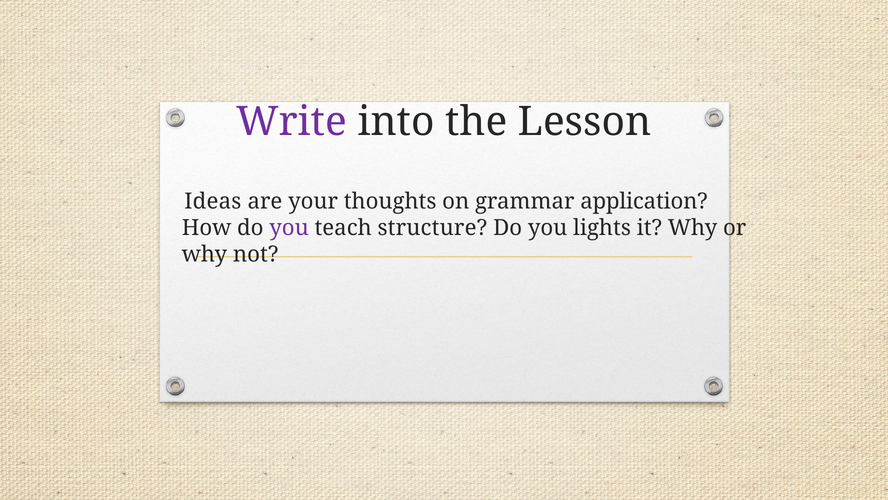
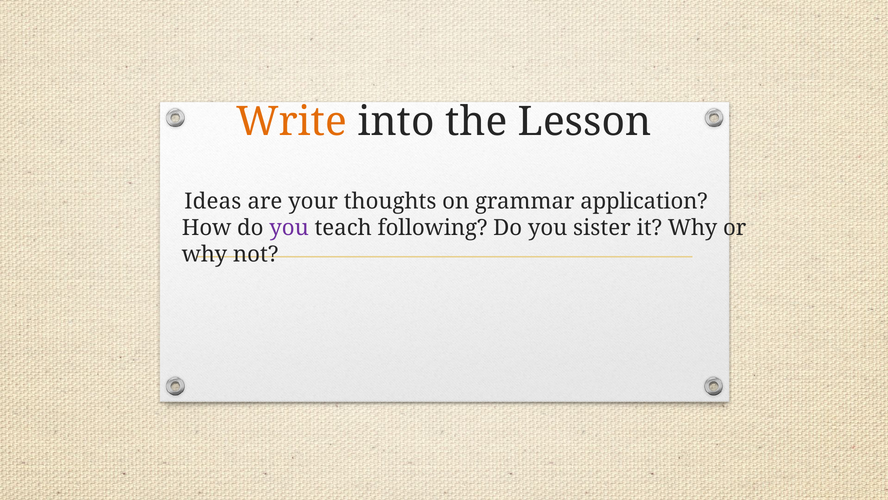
Write colour: purple -> orange (292, 122)
structure: structure -> following (432, 228)
lights: lights -> sister (602, 228)
